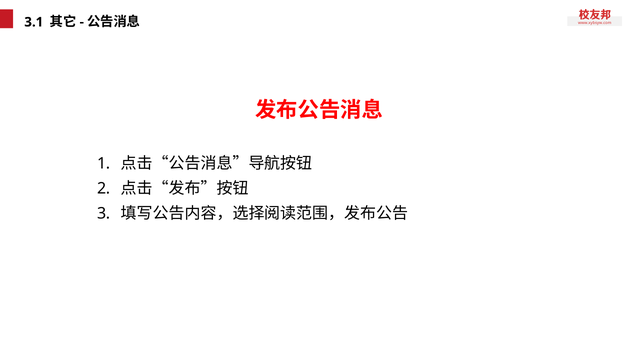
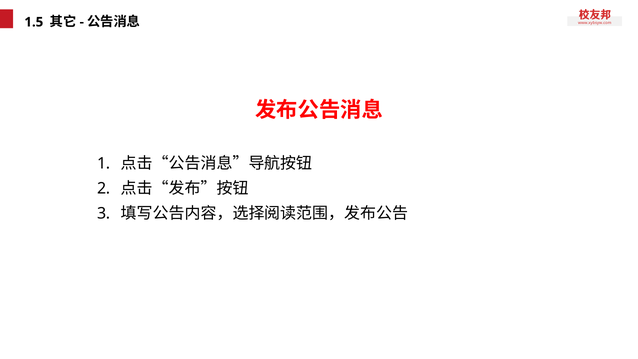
3.1: 3.1 -> 1.5 (34, 22)
